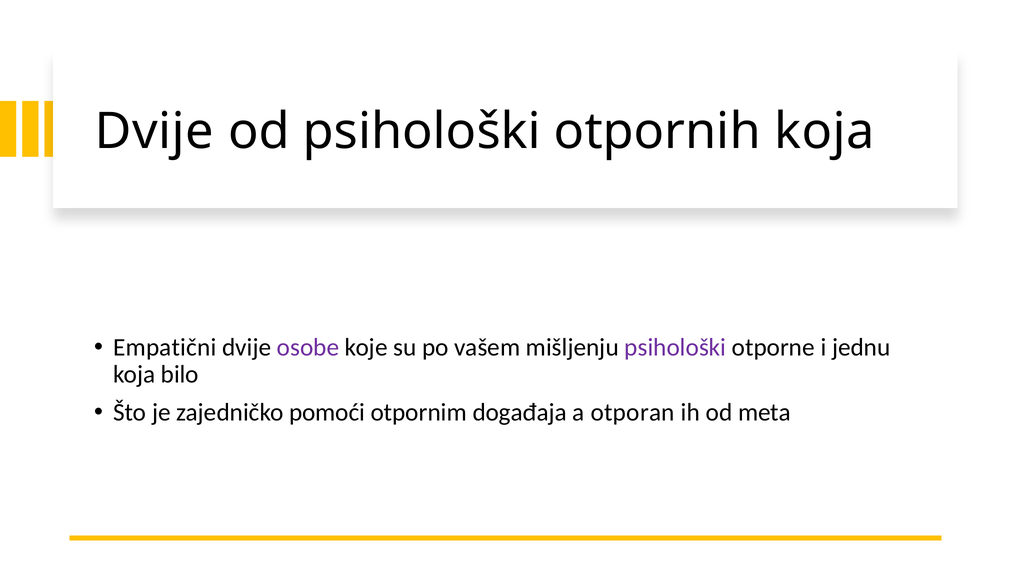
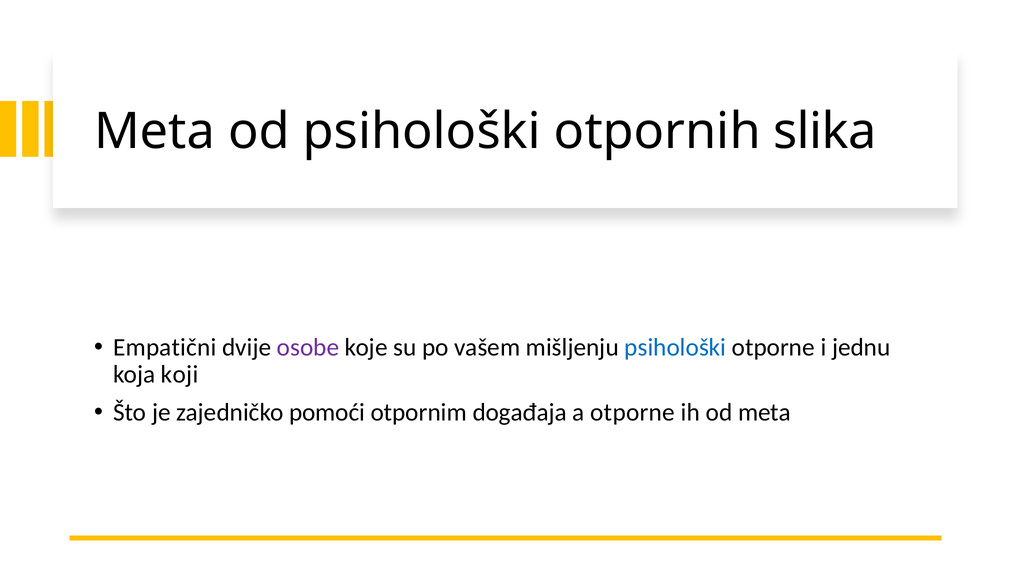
Dvije: Dvije -> Meta (155, 131)
otpornih koja: koja -> slika (825, 131)
psihološki colour: purple -> blue (675, 347)
bilo: bilo -> koji (180, 374)
a otporan: otporan -> otporne (633, 412)
